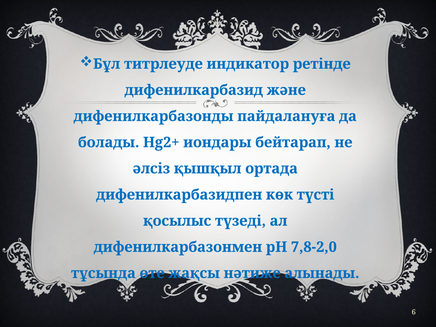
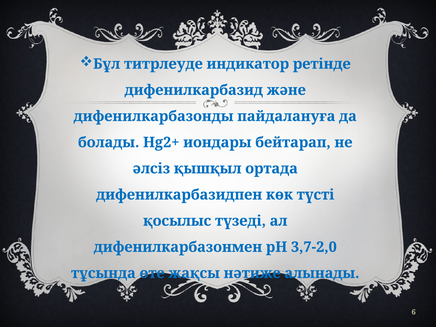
7,8-2,0: 7,8-2,0 -> 3,7-2,0 (314, 247)
